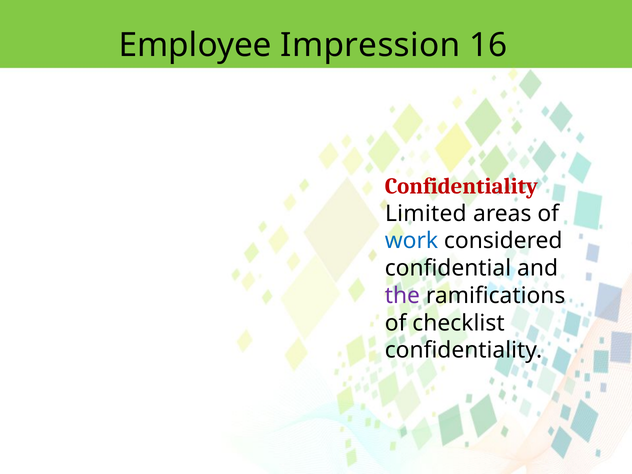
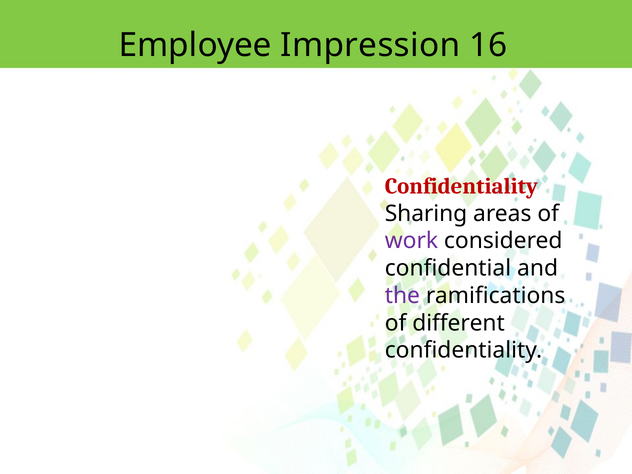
Limited: Limited -> Sharing (426, 214)
work colour: blue -> purple (411, 241)
checklist: checklist -> different (459, 323)
